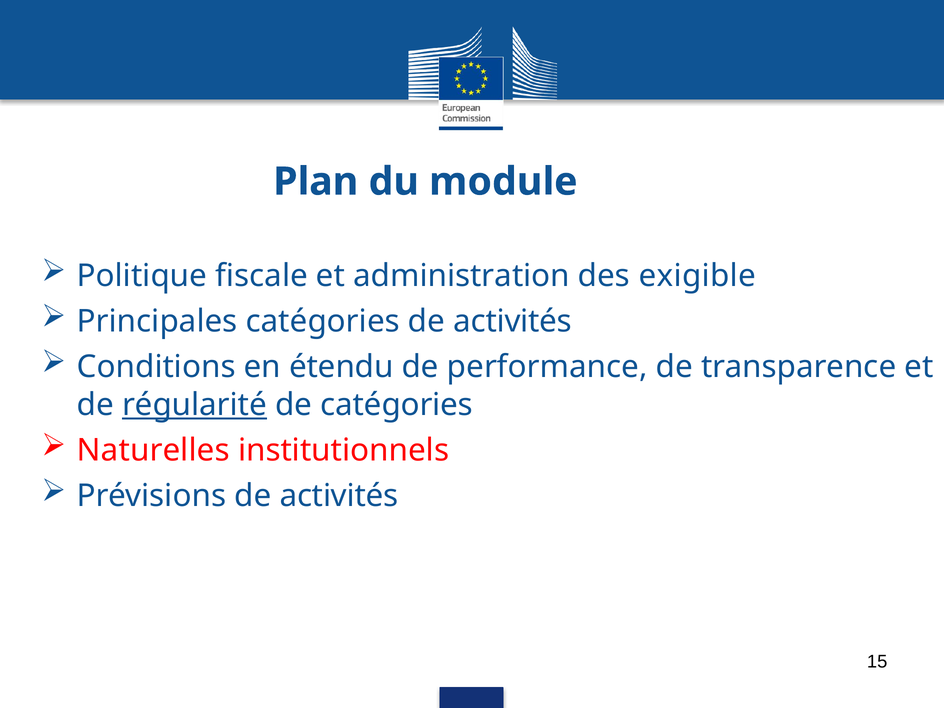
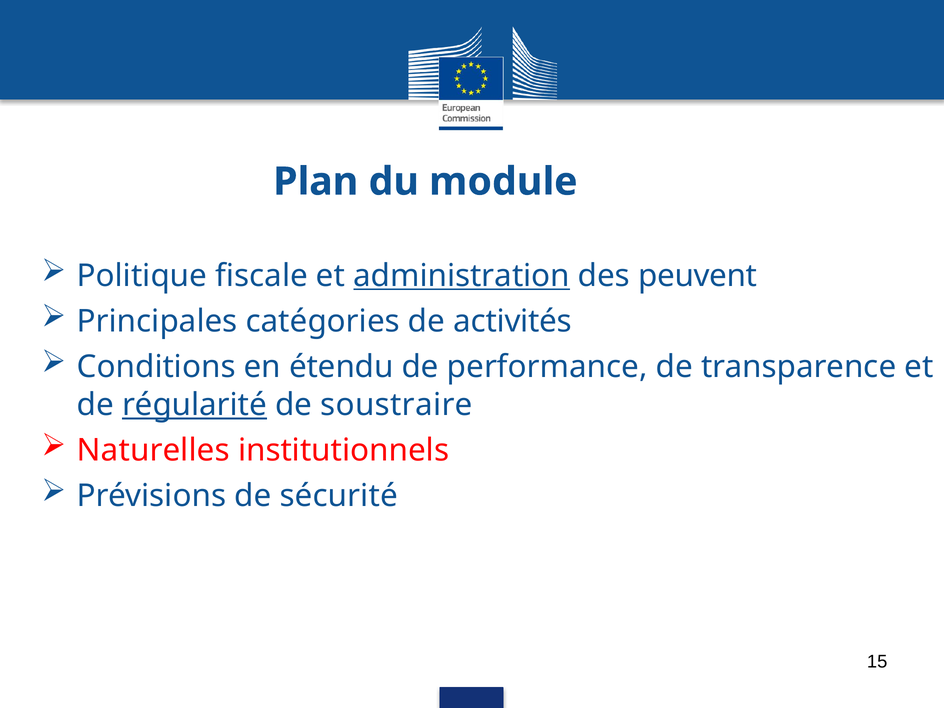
administration underline: none -> present (462, 276)
exigible: exigible -> peuvent (698, 276)
de catégories: catégories -> soustraire (396, 405)
Prévisions de activités: activités -> sécurité (339, 496)
